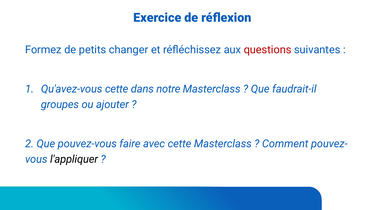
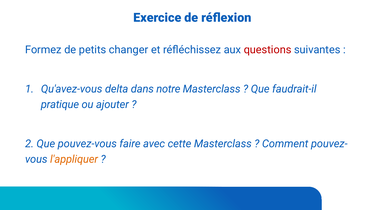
Qu'avez-vous cette: cette -> delta (117, 89)
groupes: groupes -> pratique (60, 105)
l'appliquer colour: black -> orange (74, 160)
